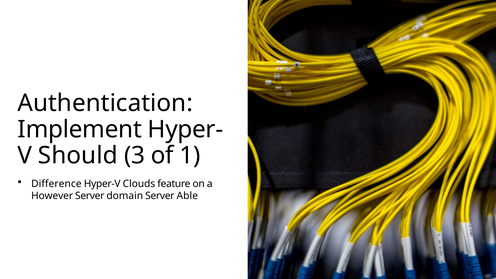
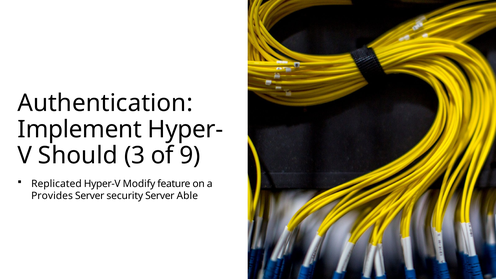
1: 1 -> 9 (190, 156)
Difference: Difference -> Replicated (56, 184)
Clouds: Clouds -> Modify (139, 184)
However: However -> Provides (52, 196)
domain: domain -> security (125, 196)
